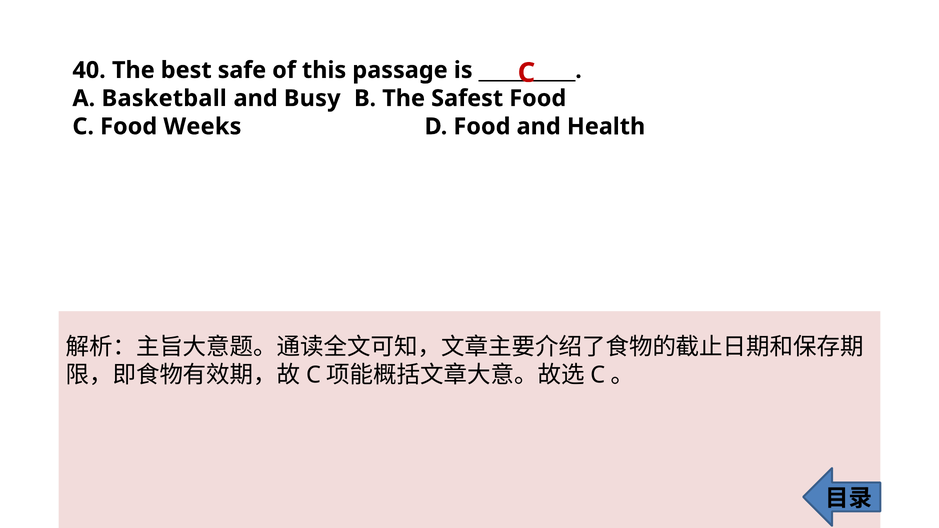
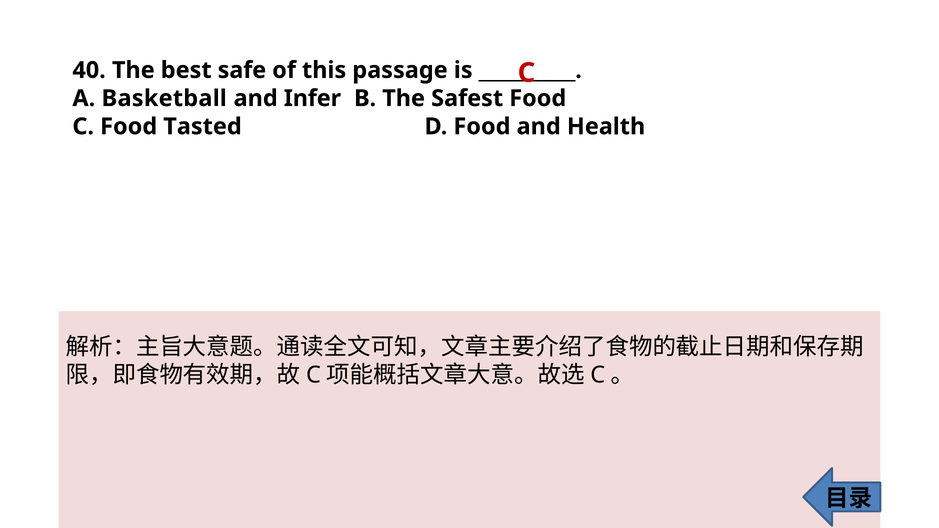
Busy: Busy -> Infer (312, 98)
Weeks: Weeks -> Tasted (203, 127)
